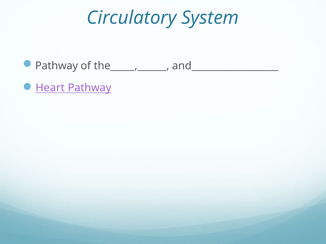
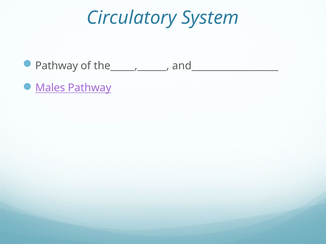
Heart: Heart -> Males (50, 88)
